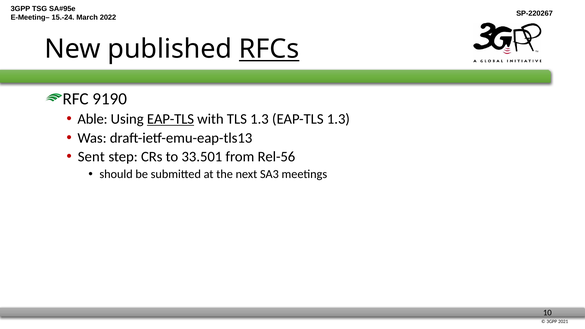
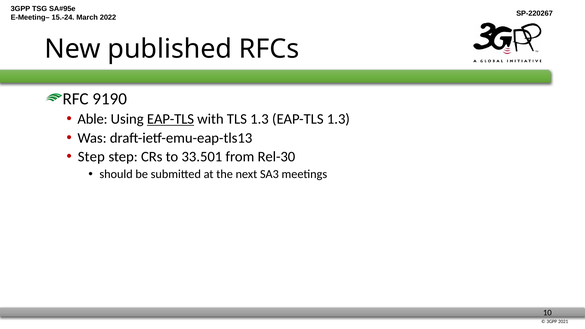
RFCs underline: present -> none (269, 49)
Sent: Sent -> Step (91, 157)
Rel-56: Rel-56 -> Rel-30 (276, 157)
